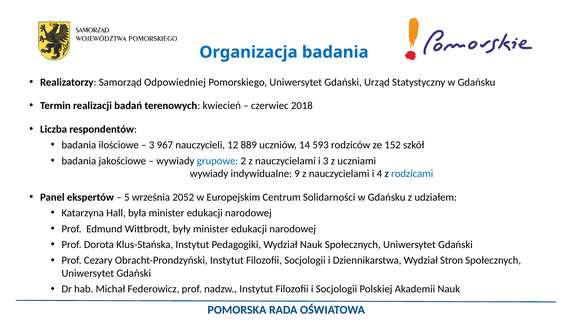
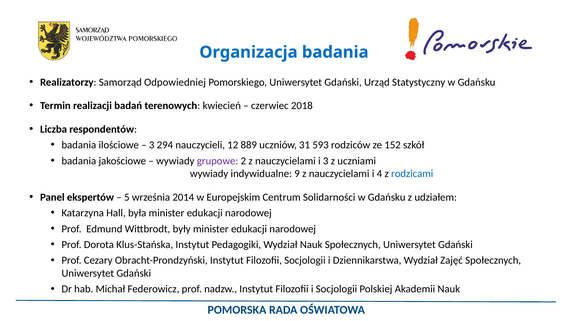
967: 967 -> 294 (165, 145)
14: 14 -> 31 (305, 145)
grupowe colour: blue -> purple (218, 161)
2052: 2052 -> 2014 (183, 197)
Stron: Stron -> Zajęć (452, 261)
